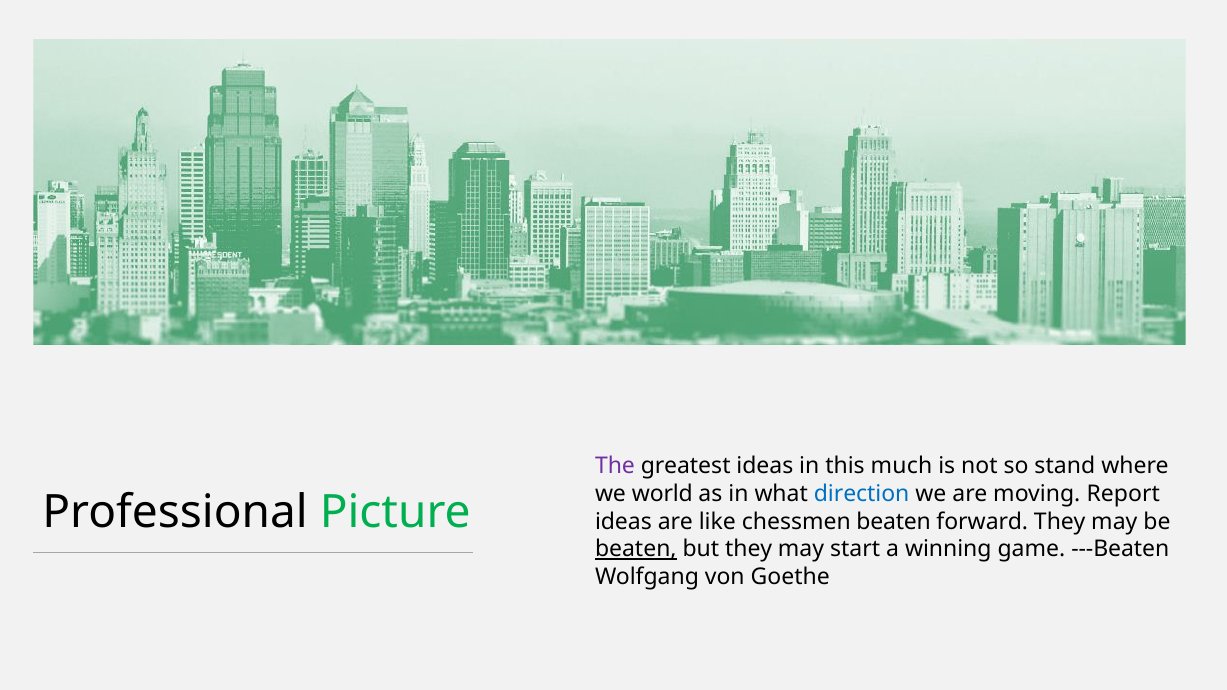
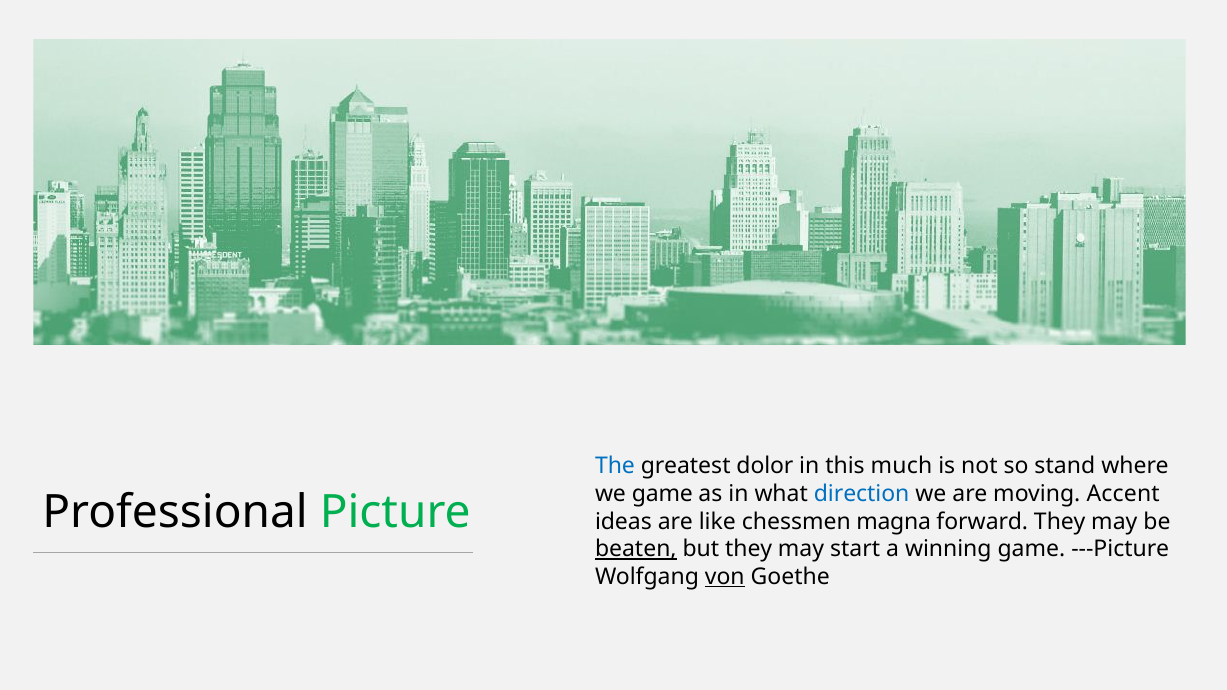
The colour: purple -> blue (615, 466)
greatest ideas: ideas -> dolor (765, 466)
we world: world -> game (662, 494)
Report: Report -> Accent (1123, 494)
chessmen beaten: beaten -> magna (894, 522)
---Beaten: ---Beaten -> ---Picture (1120, 549)
von underline: none -> present (725, 577)
